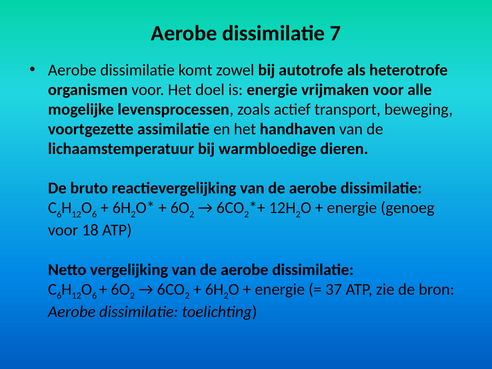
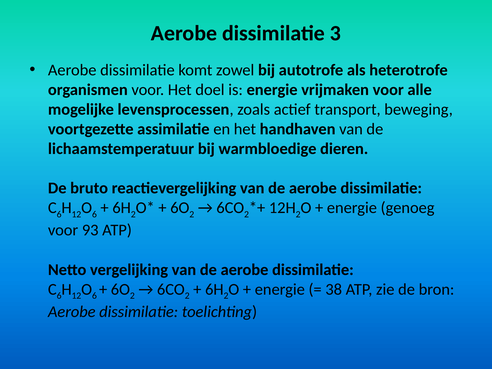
7: 7 -> 3 (335, 33)
18: 18 -> 93 (90, 230)
37: 37 -> 38 (334, 289)
